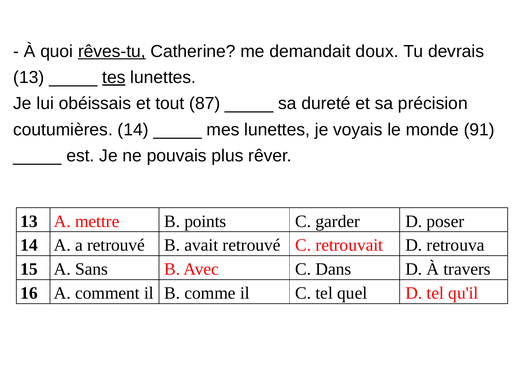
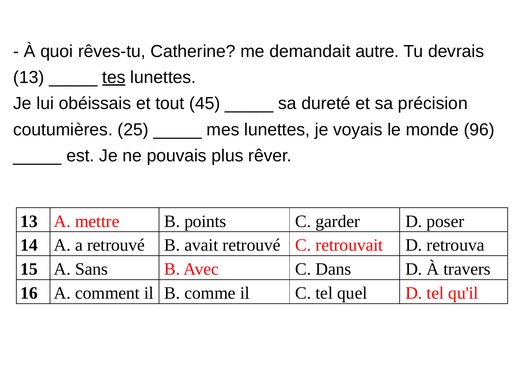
rêves-tu underline: present -> none (112, 52)
doux: doux -> autre (377, 52)
87: 87 -> 45 (205, 104)
coutumières 14: 14 -> 25 (133, 130)
91: 91 -> 96 (479, 130)
